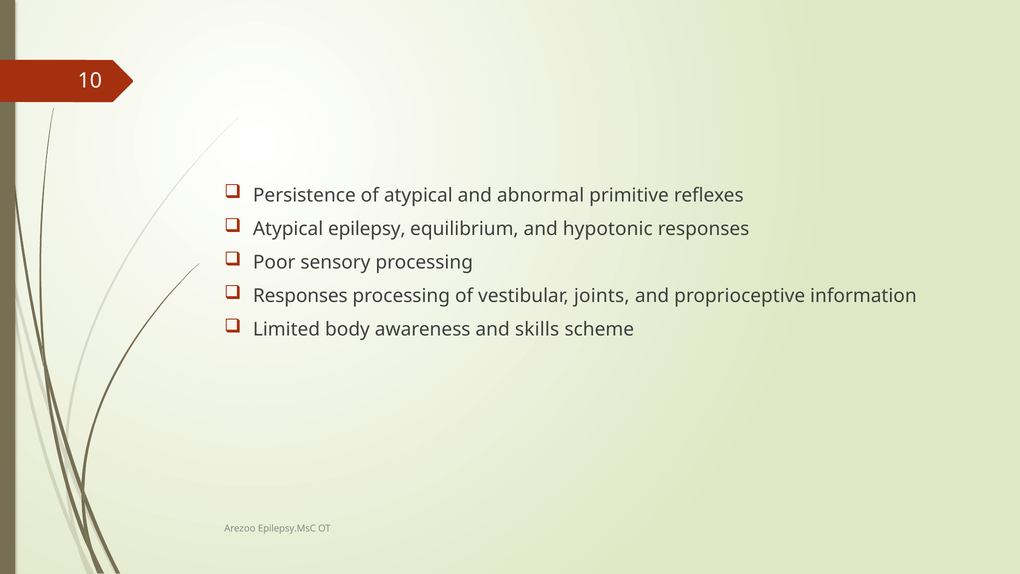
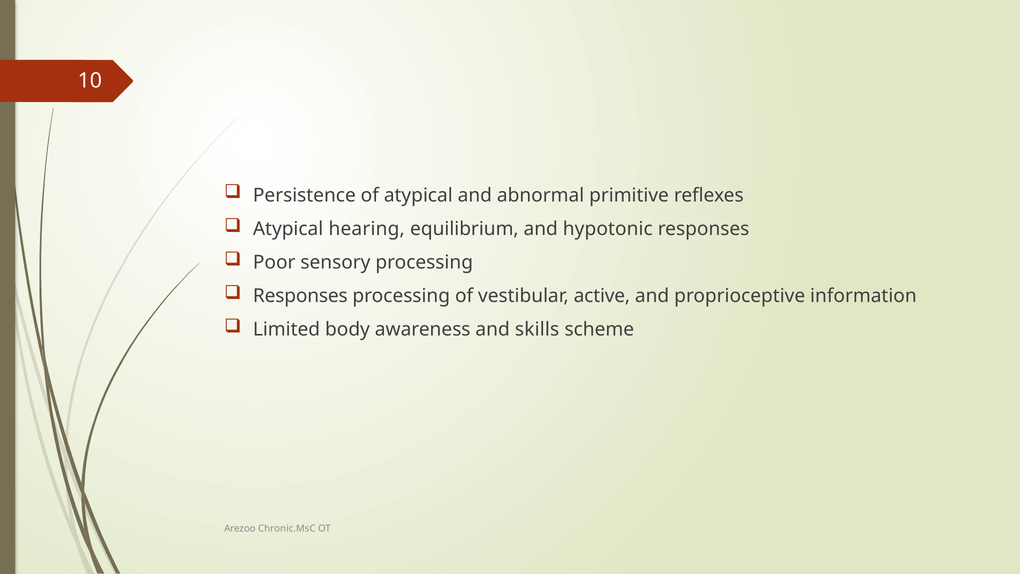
epilepsy: epilepsy -> hearing (367, 229)
joints: joints -> active (602, 296)
Epilepsy.MsC: Epilepsy.MsC -> Chronic.MsC (287, 528)
